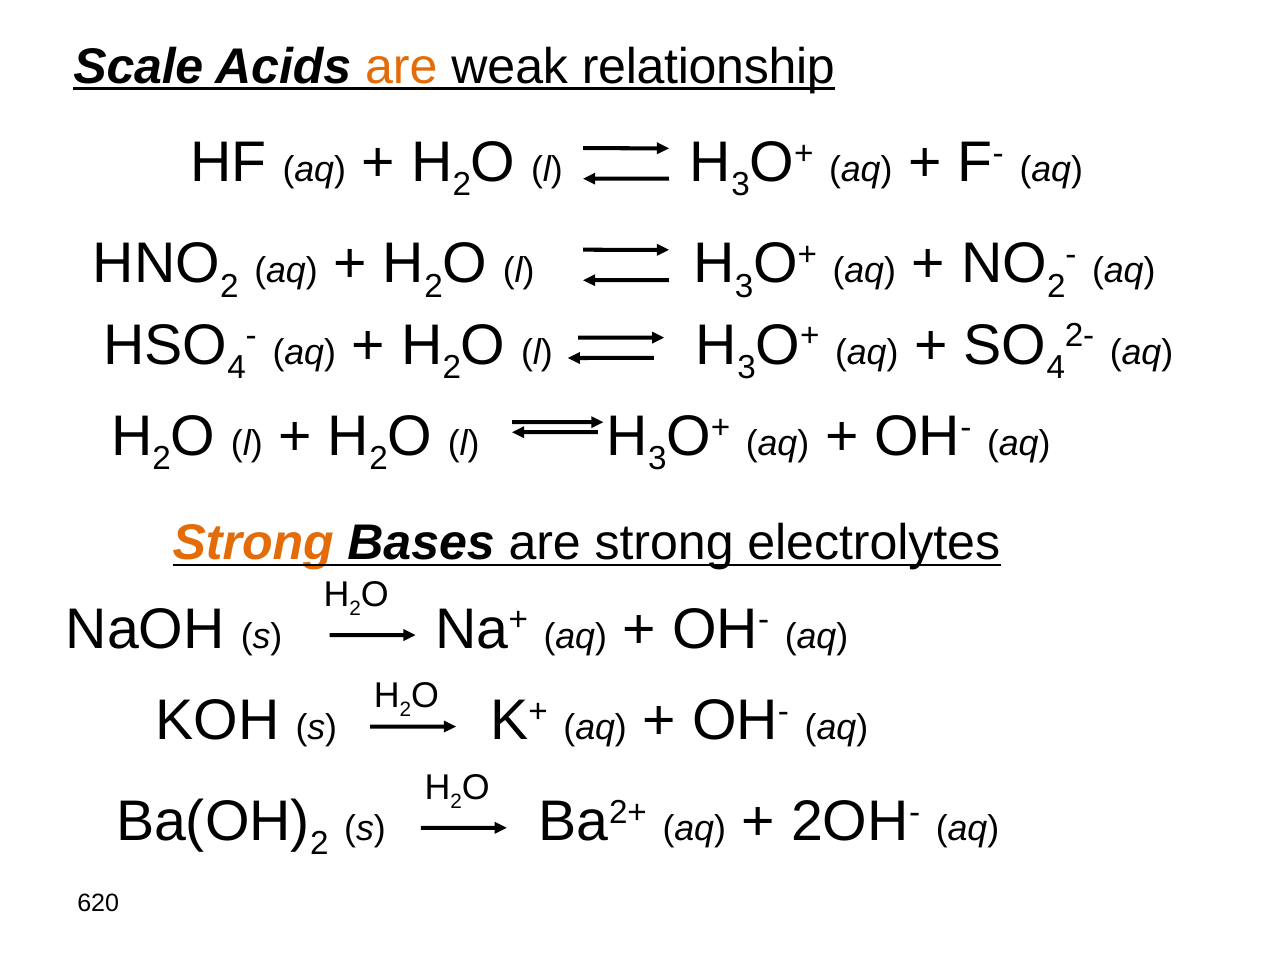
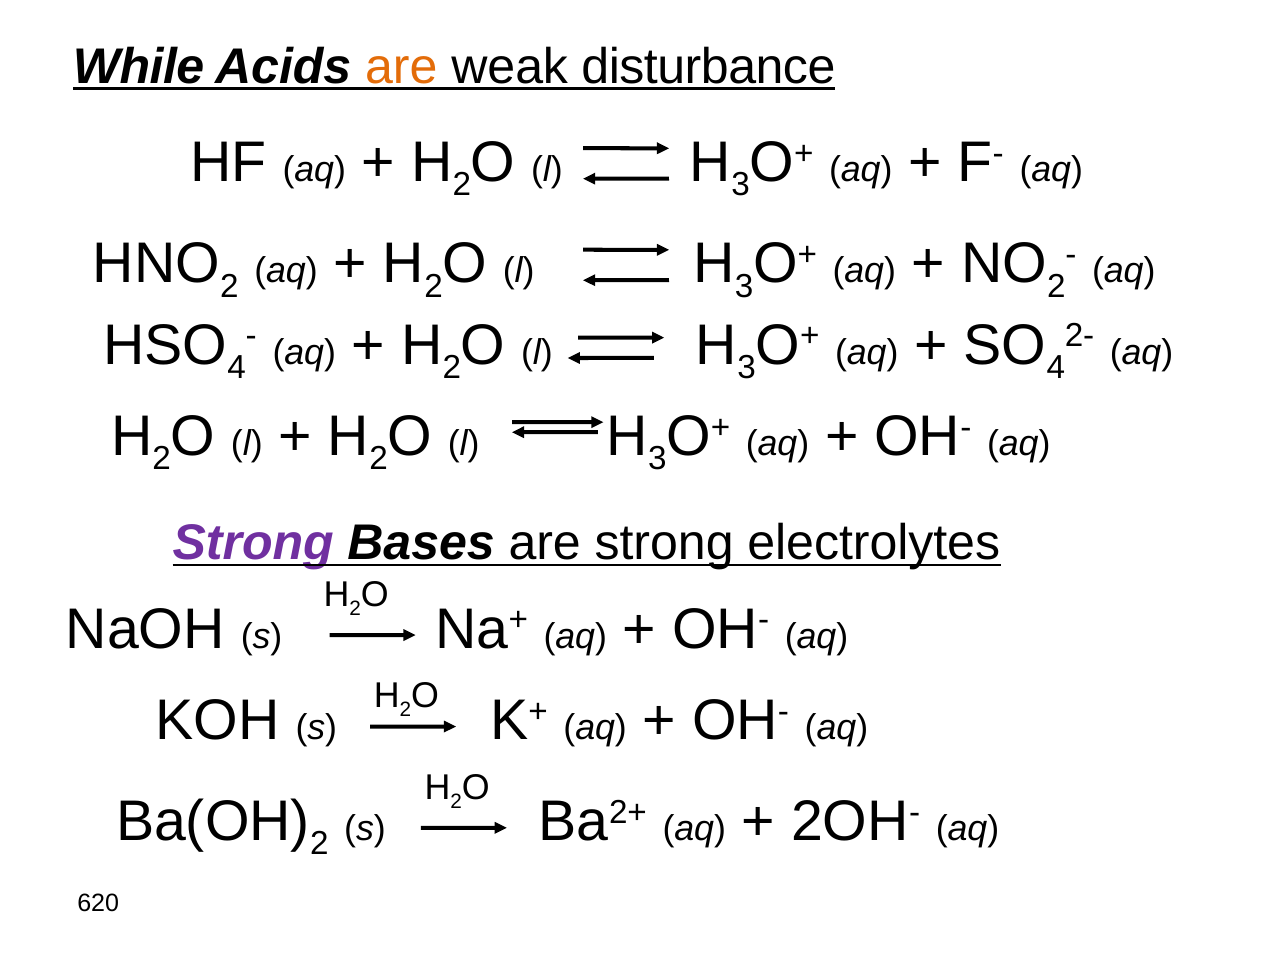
Scale: Scale -> While (139, 66)
relationship: relationship -> disturbance (708, 66)
Strong colour: orange -> purple (253, 543)
